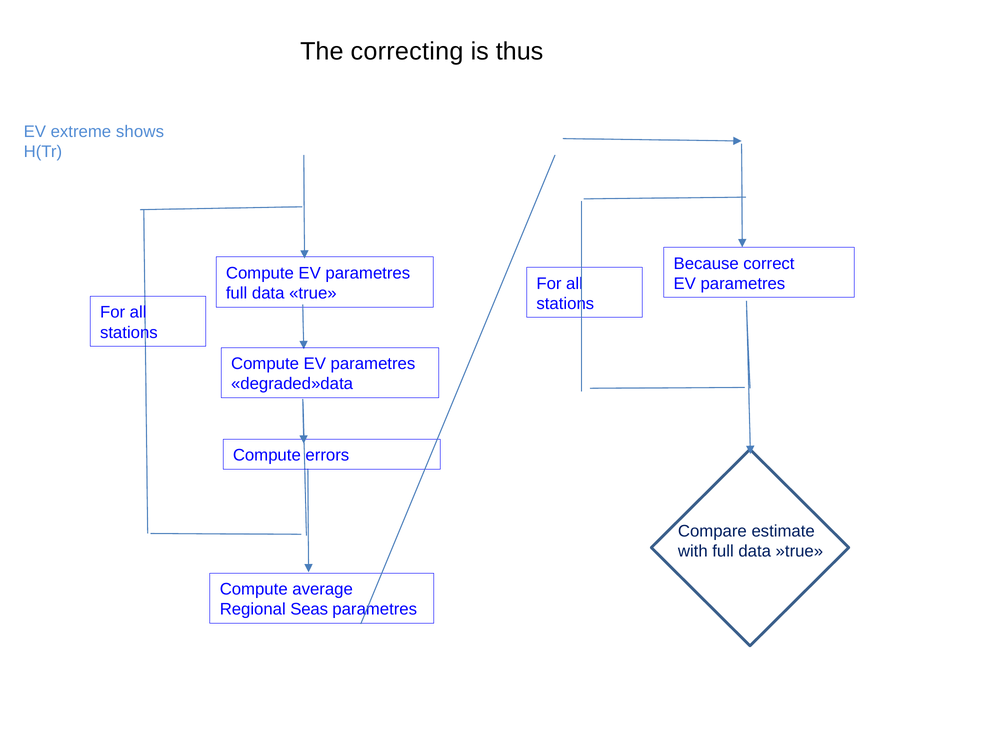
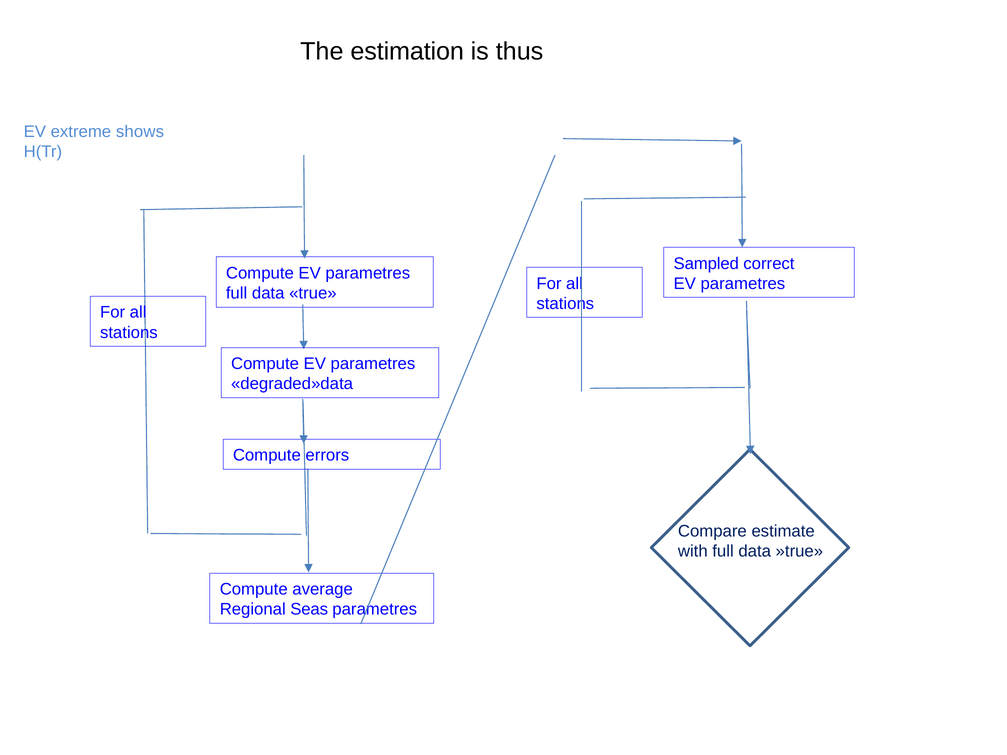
correcting: correcting -> estimation (407, 52)
Because: Because -> Sampled (706, 264)
